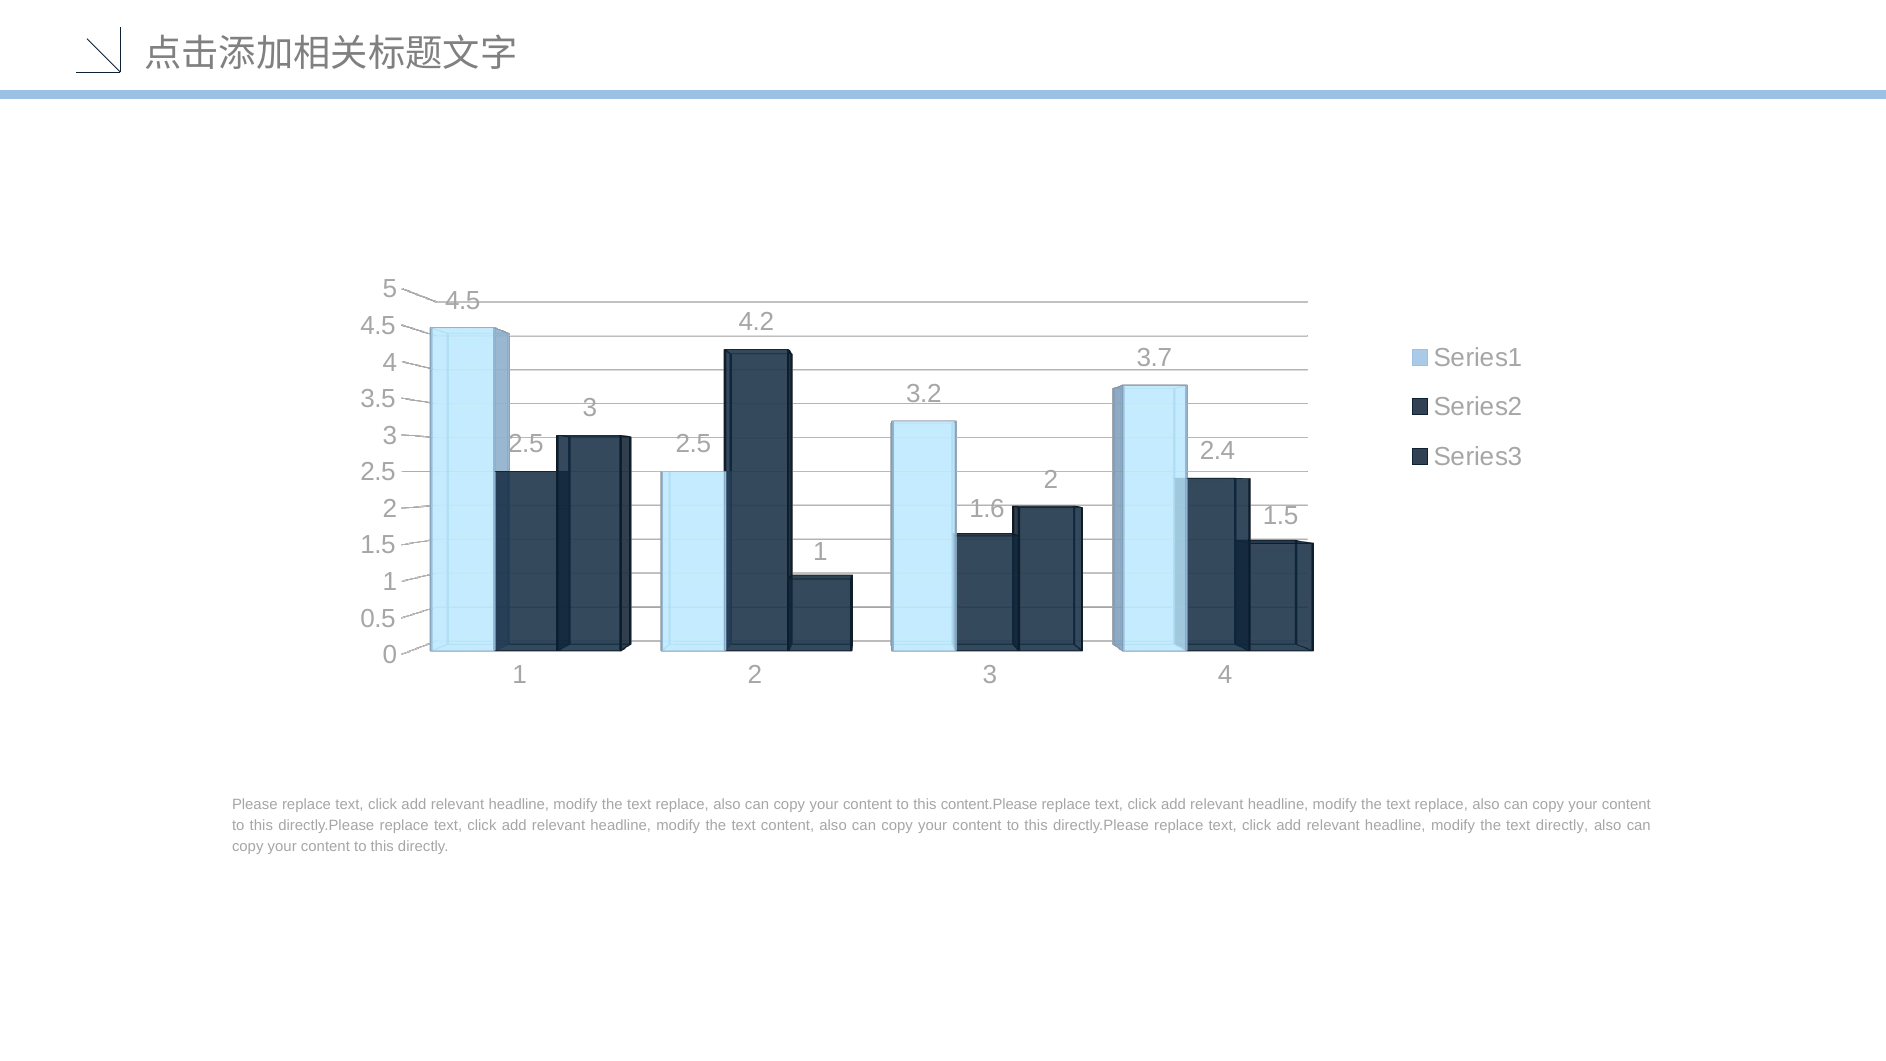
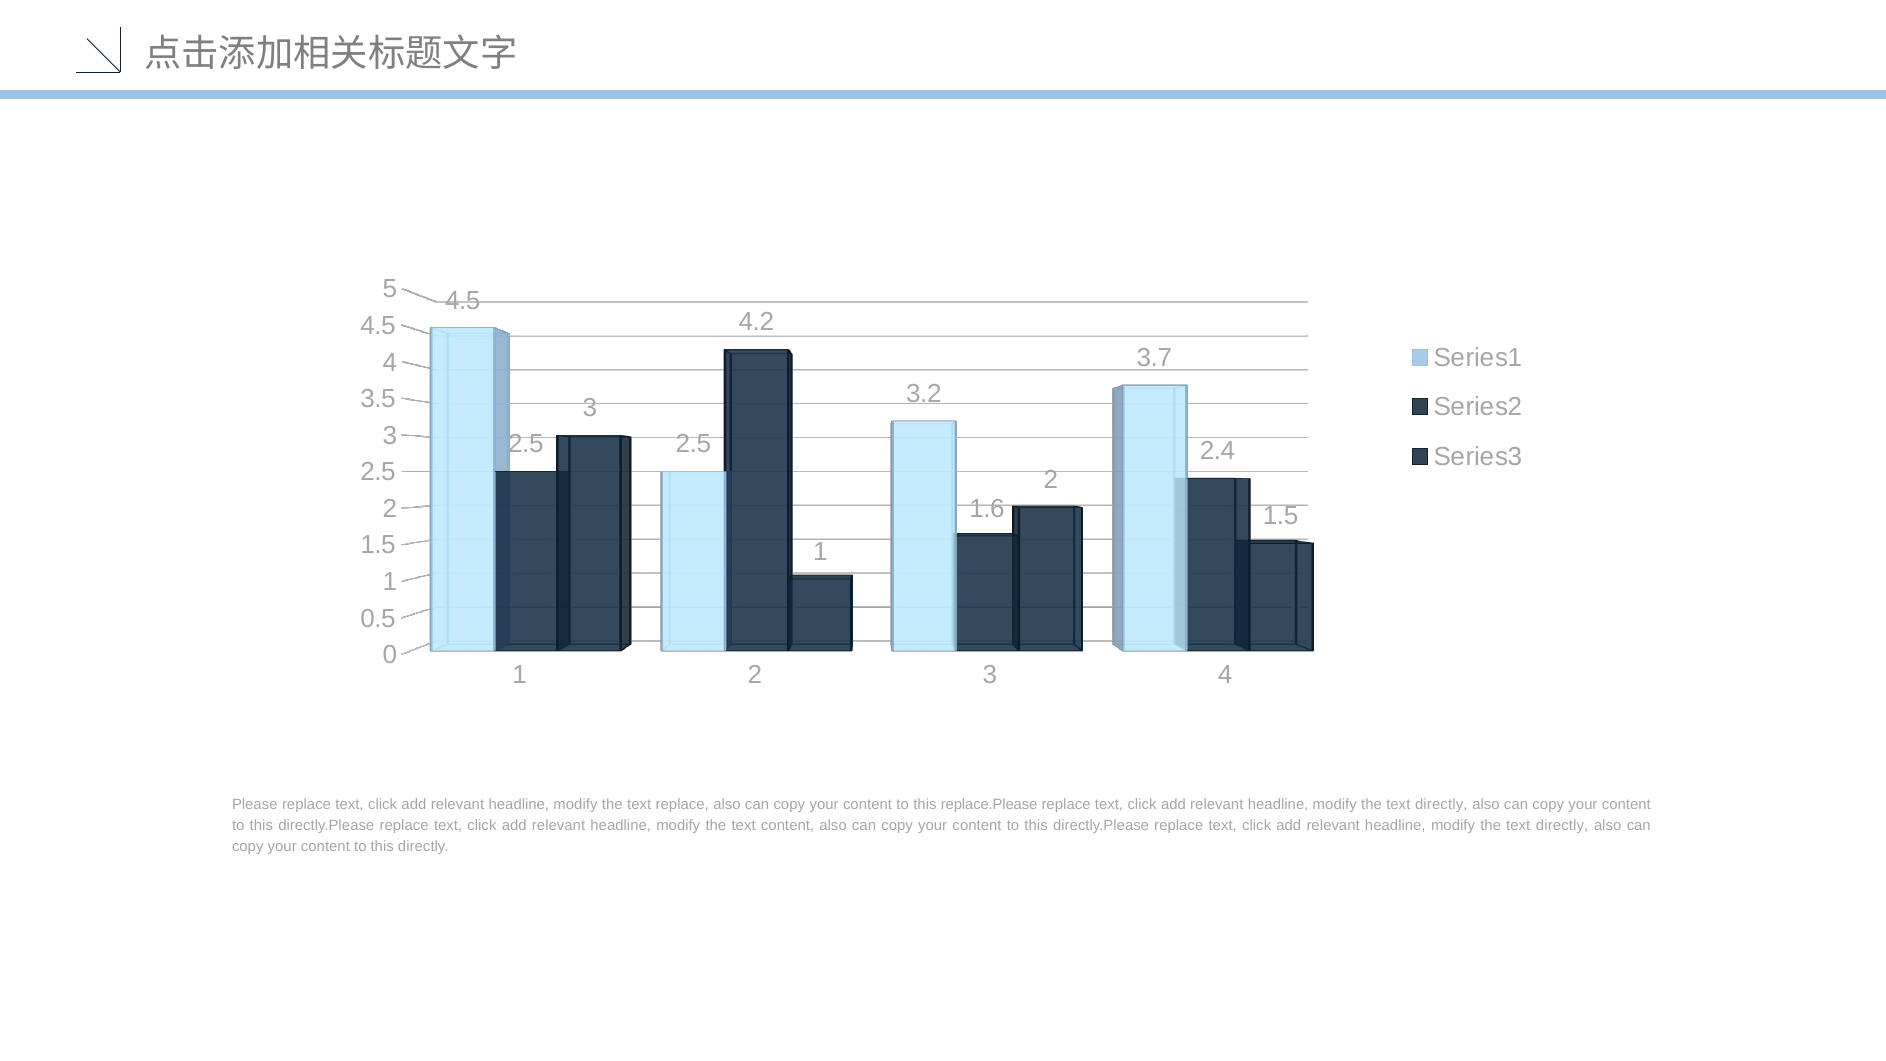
content.Please: content.Please -> replace.Please (989, 804)
replace: replace -> directly (1441, 804)
